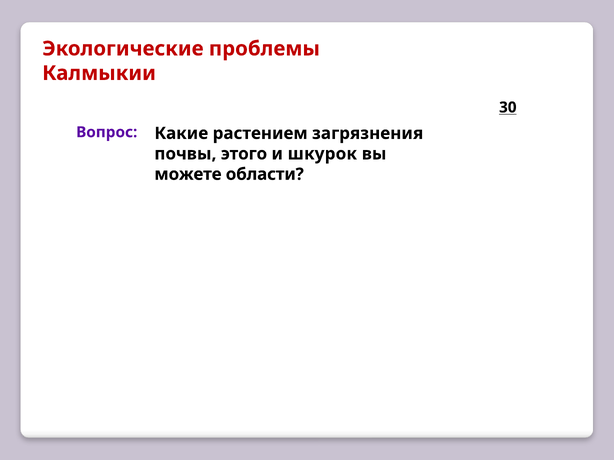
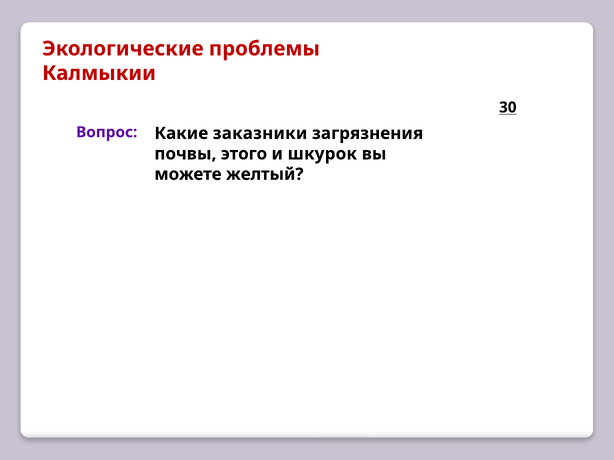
растением: растением -> заказники (260, 133)
области: области -> желтый (265, 174)
